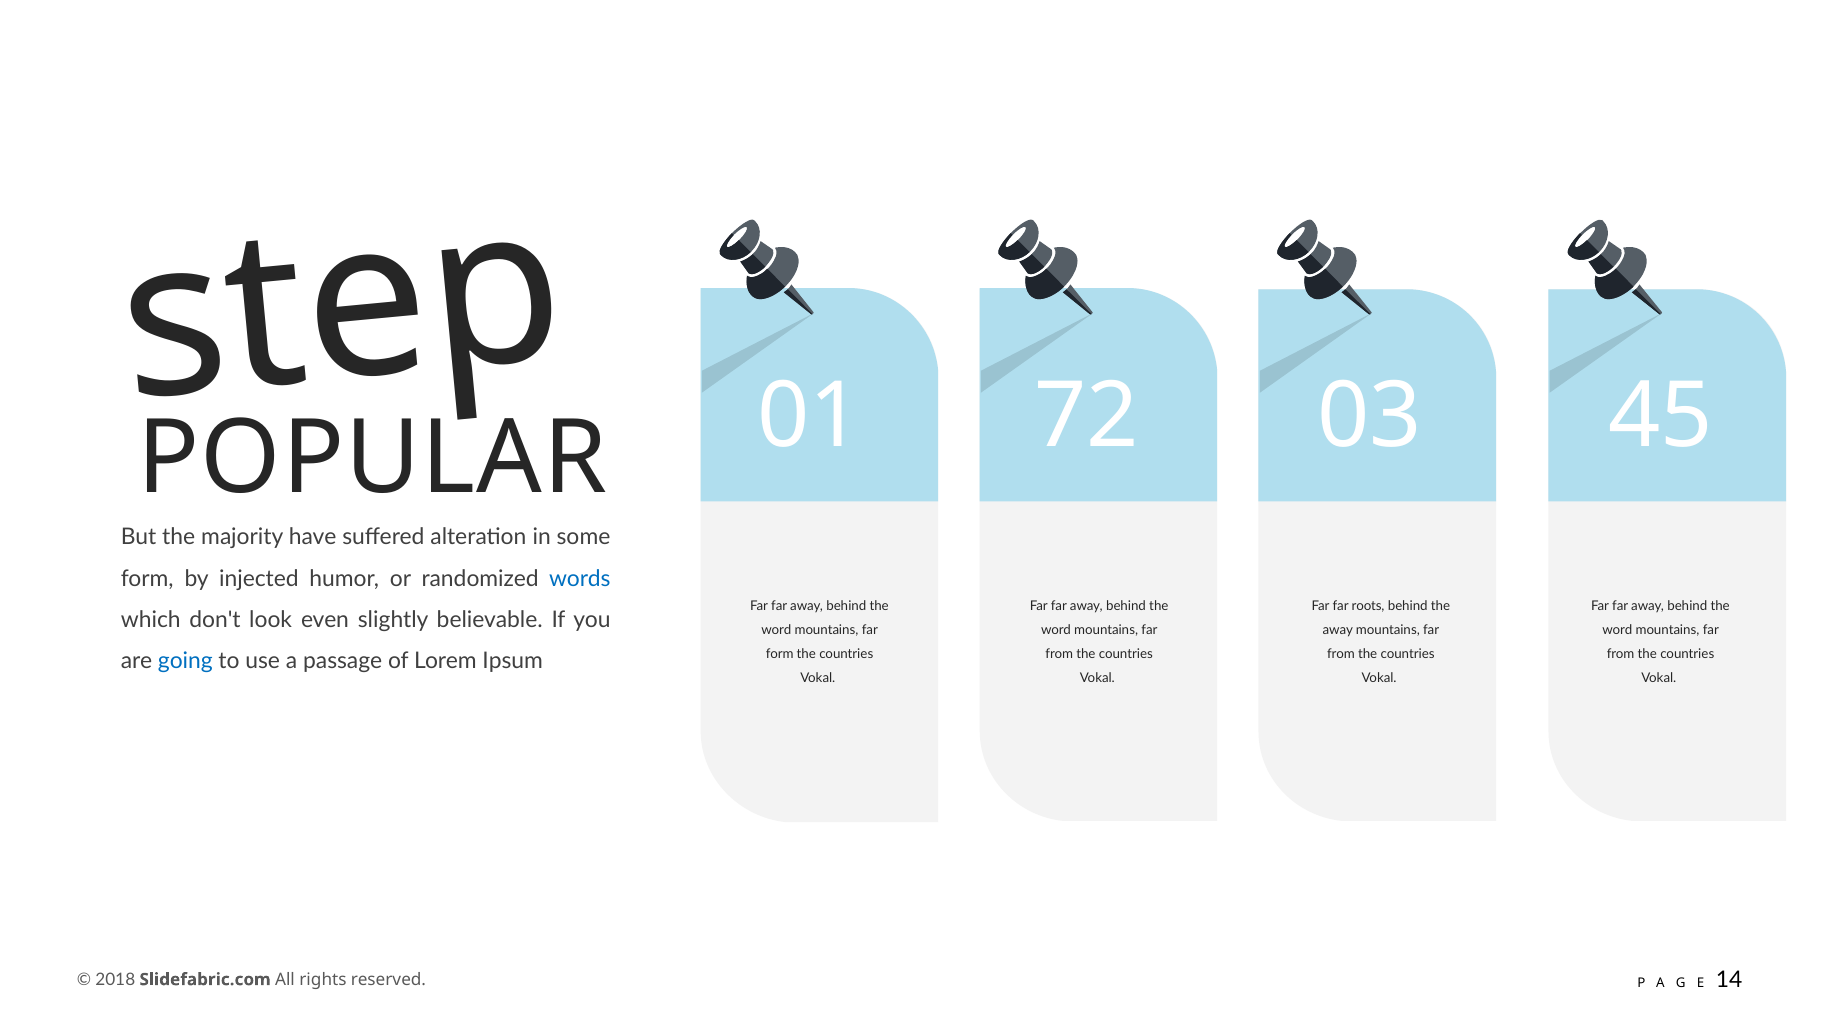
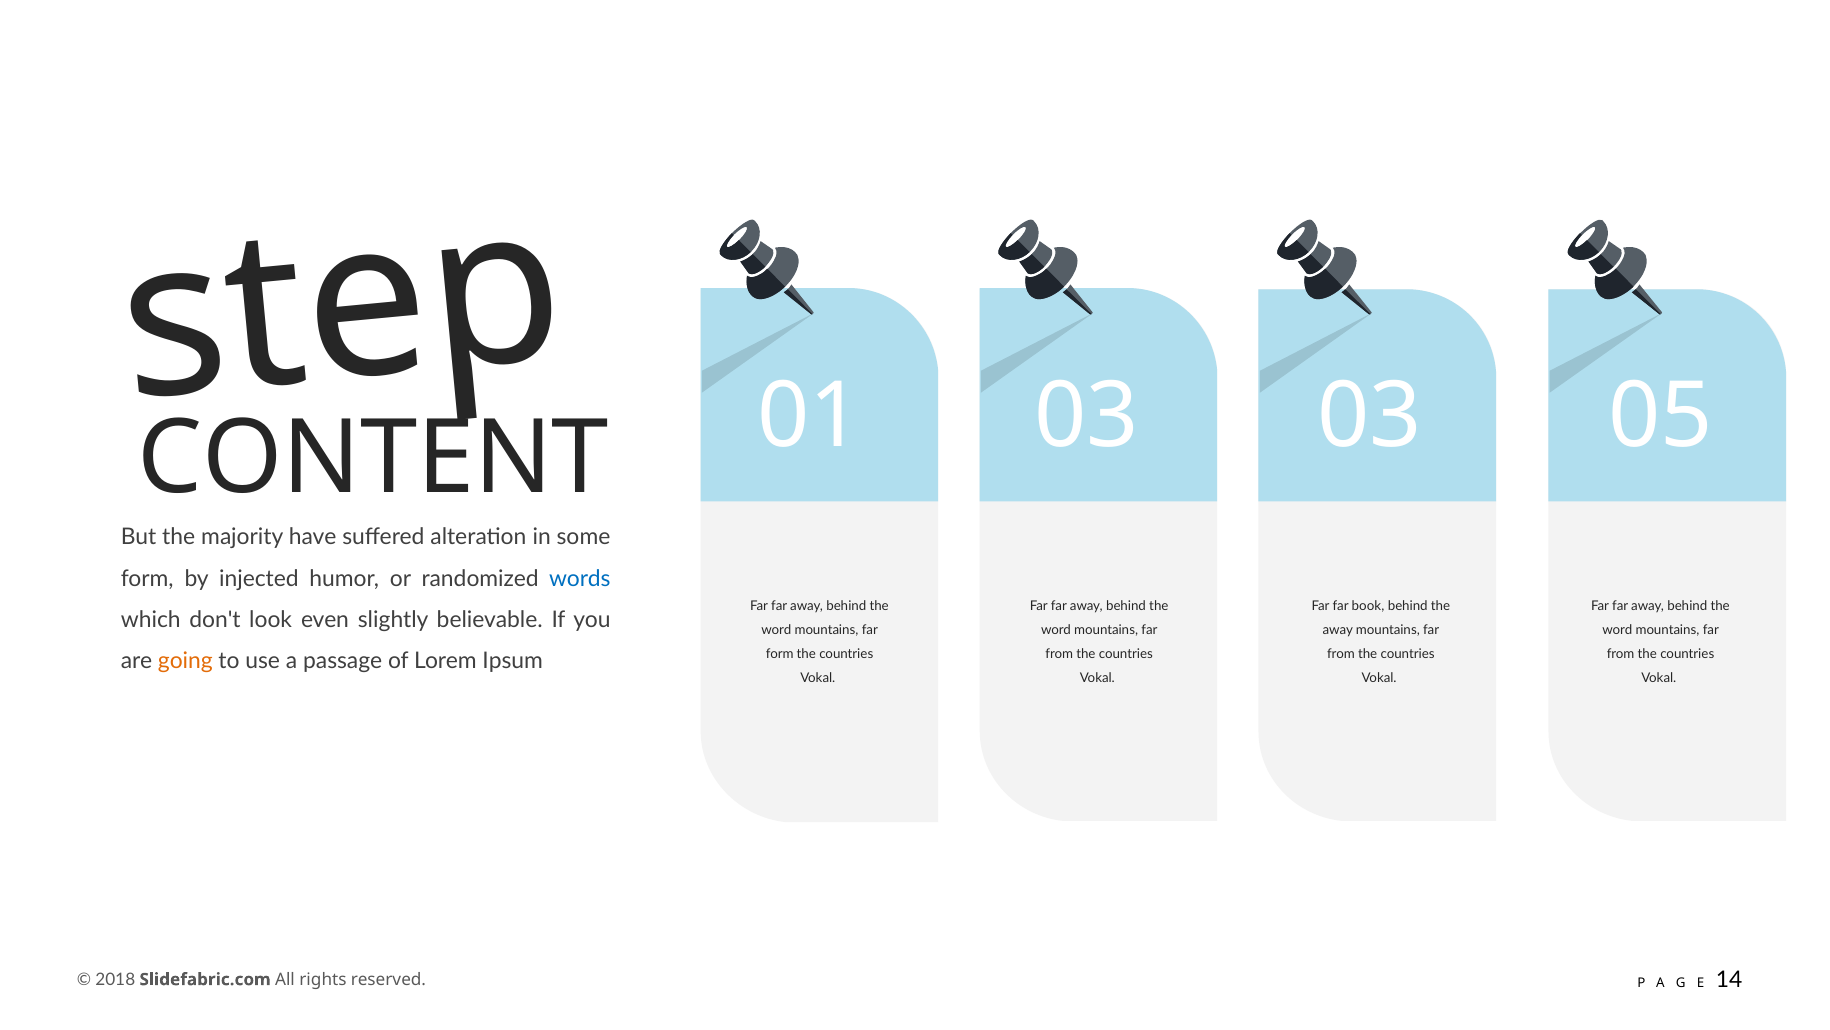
01 72: 72 -> 03 (1087, 416)
45: 45 -> 05 (1661, 416)
POPULAR: POPULAR -> CONTENT (373, 459)
roots: roots -> book (1368, 606)
going colour: blue -> orange (185, 661)
